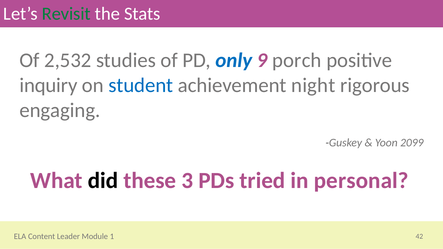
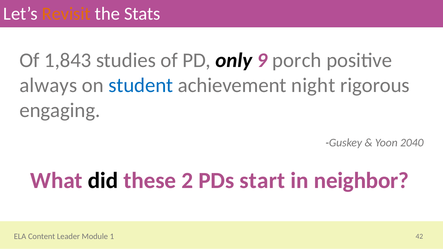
Revisit colour: green -> orange (66, 14)
2,532: 2,532 -> 1,843 (68, 60)
only colour: blue -> black (234, 60)
inquiry: inquiry -> always (48, 85)
2099: 2099 -> 2040 (412, 143)
3: 3 -> 2 (187, 181)
tried: tried -> start (262, 181)
personal: personal -> neighbor (361, 181)
